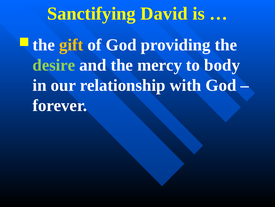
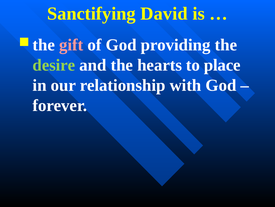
gift colour: yellow -> pink (71, 45)
mercy: mercy -> hearts (160, 65)
body: body -> place (222, 65)
